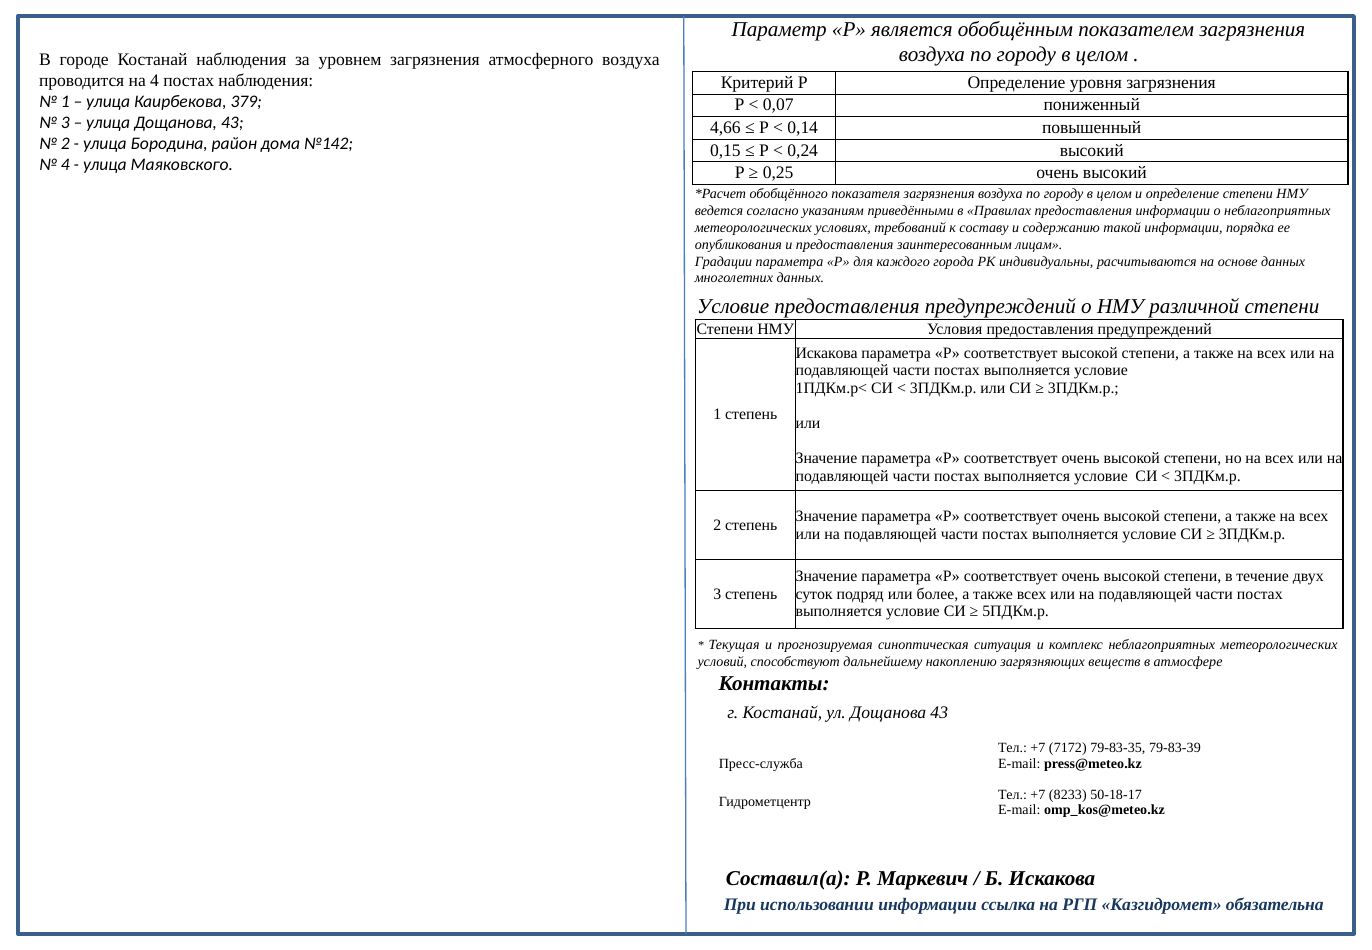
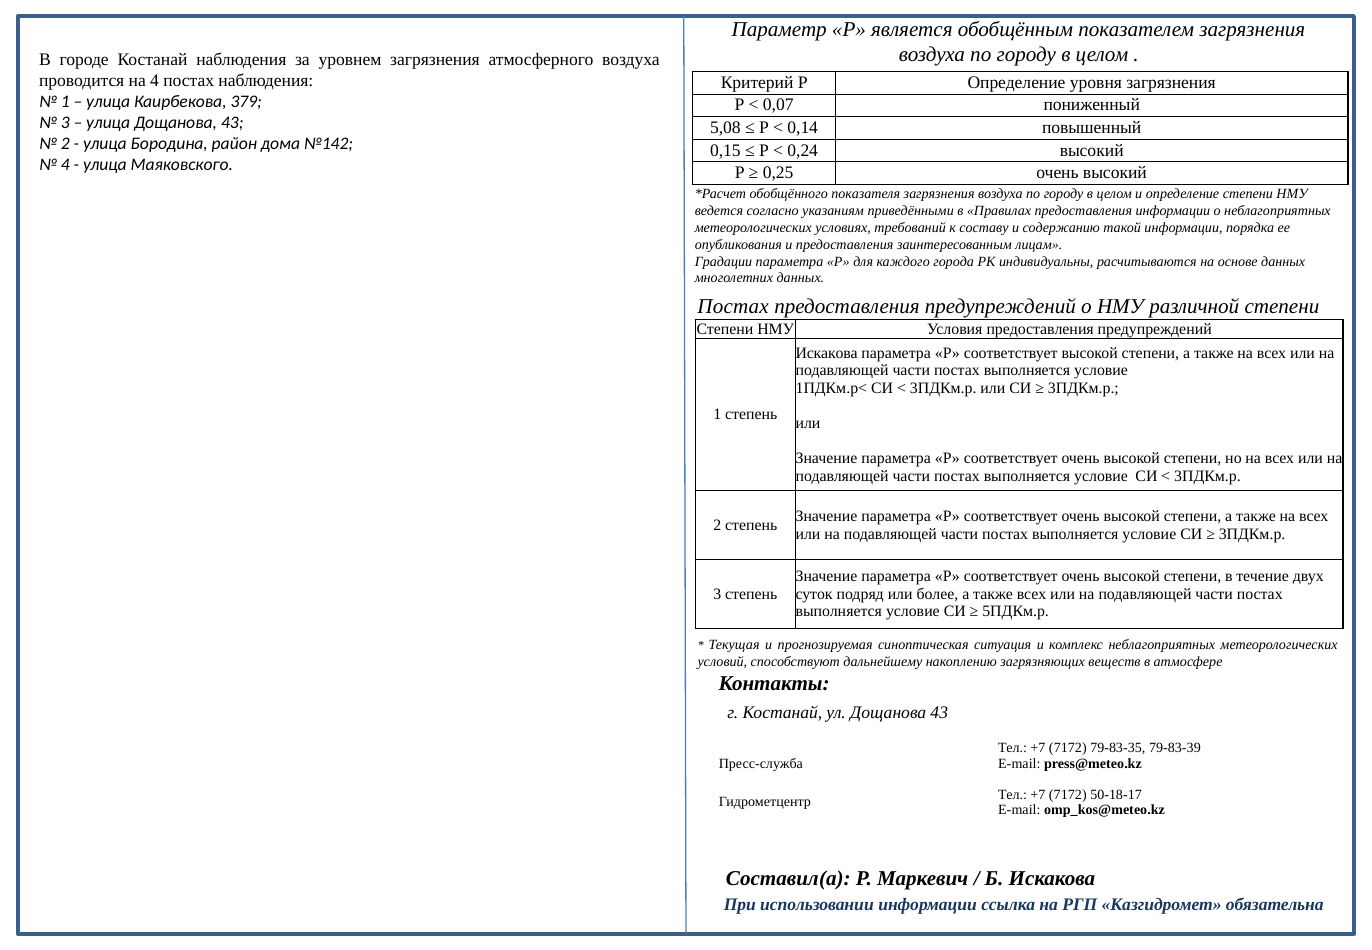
4,66: 4,66 -> 5,08 (725, 128)
Условие: Условие -> Постах (733, 306)
8233: 8233 -> 7172 (1068, 794)
